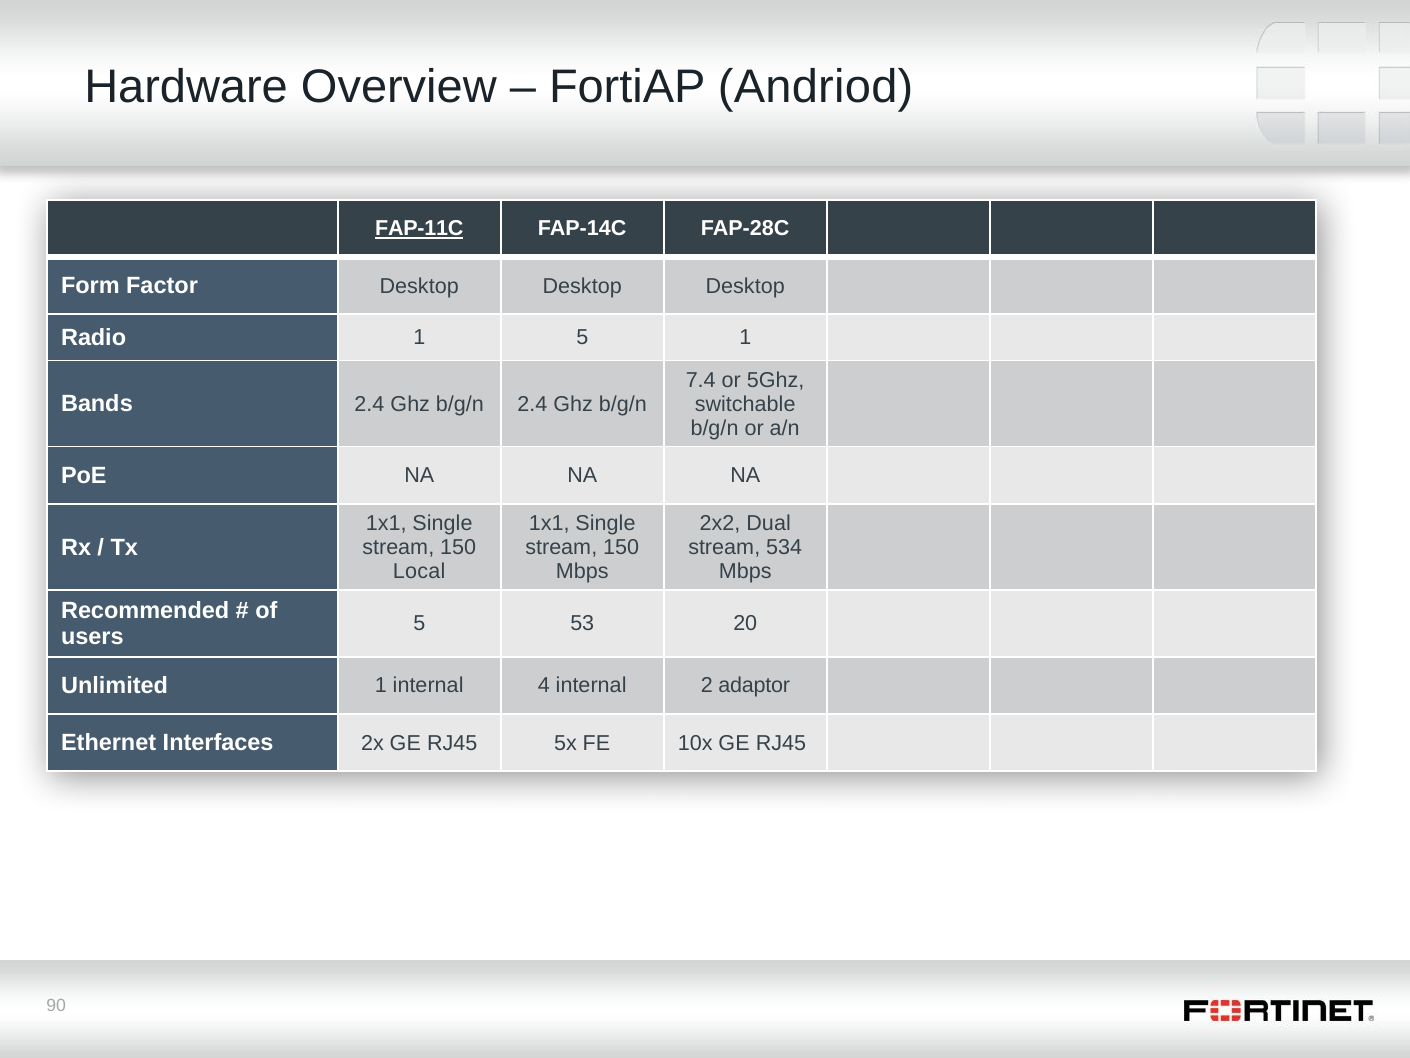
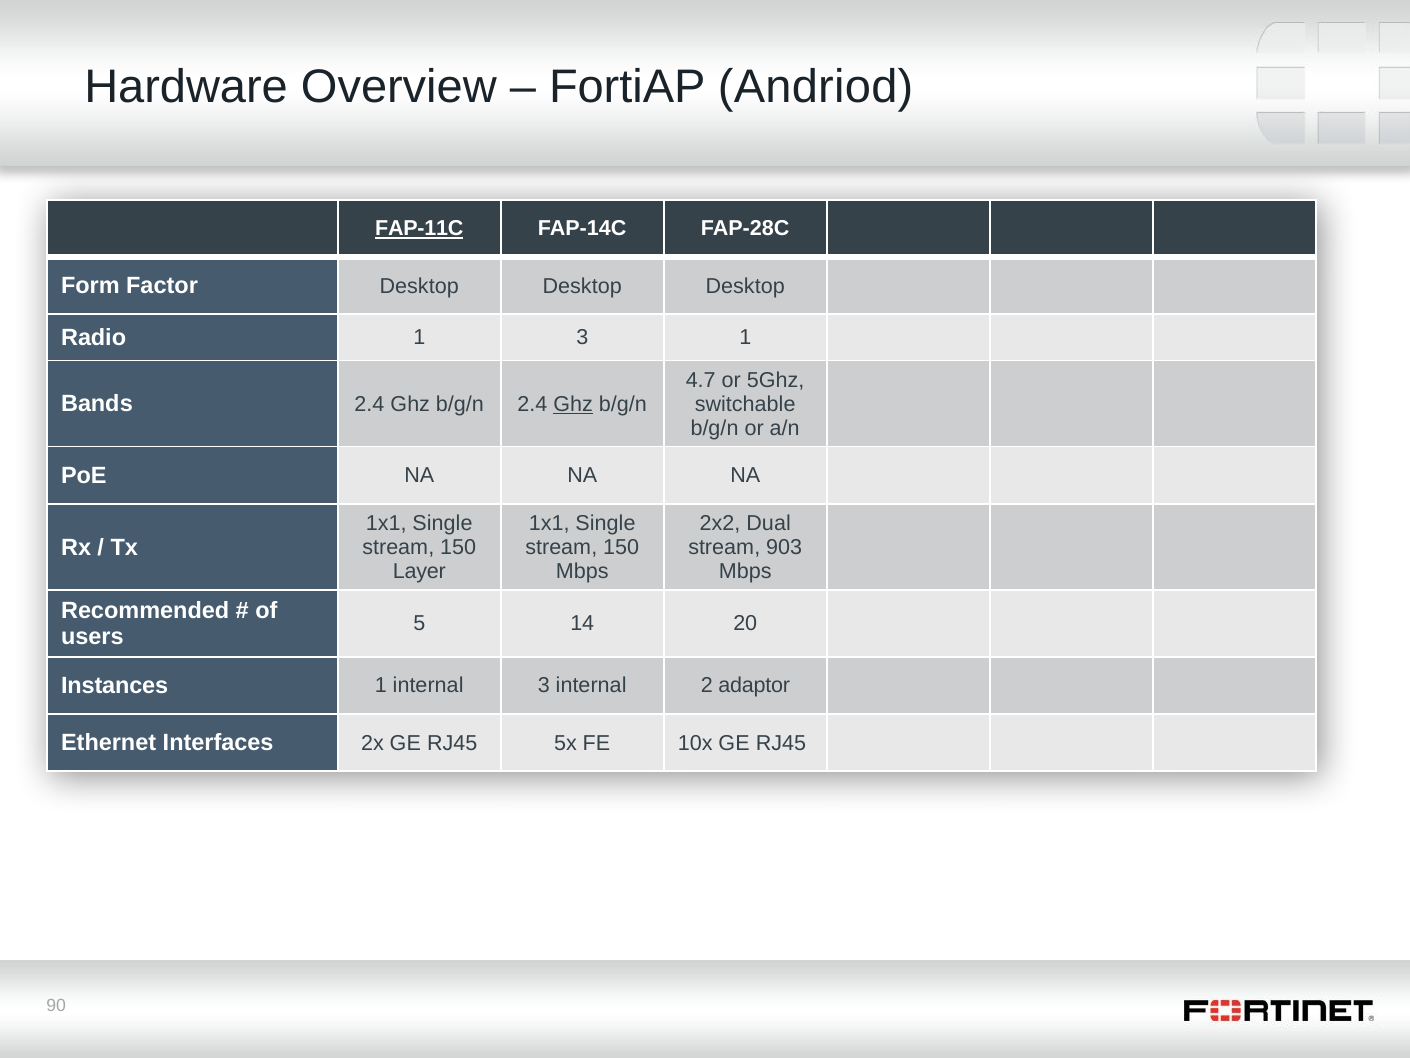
1 5: 5 -> 3 (582, 338)
7.4: 7.4 -> 4.7 (701, 380)
Ghz underline: none -> present (573, 404)
534: 534 -> 903 (784, 547)
Local: Local -> Layer (419, 571)
53: 53 -> 14 (582, 623)
Unlimited: Unlimited -> Instances (115, 686)
internal 4: 4 -> 3 (544, 685)
